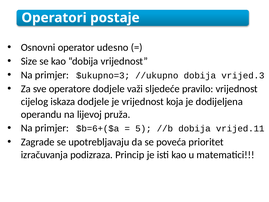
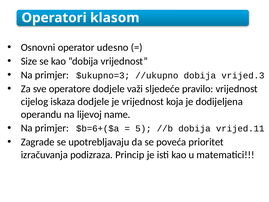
postaje: postaje -> klasom (115, 18)
pruža: pruža -> name (117, 114)
